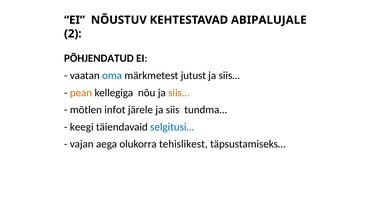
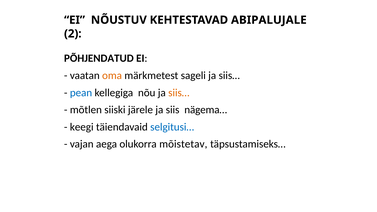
oma colour: blue -> orange (112, 76)
jutust: jutust -> sageli (193, 76)
pean colour: orange -> blue (81, 93)
infot: infot -> siiski (115, 110)
tundma…: tundma… -> nägema… (206, 110)
tehislikest: tehislikest -> mõistetav (183, 144)
